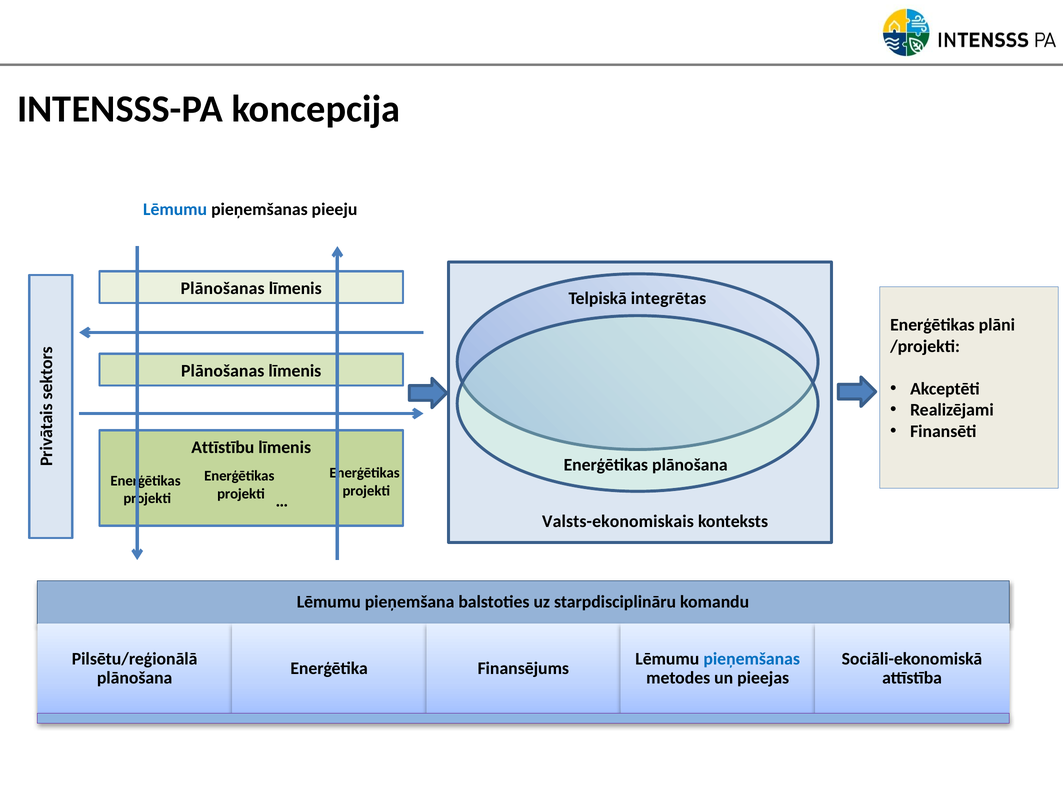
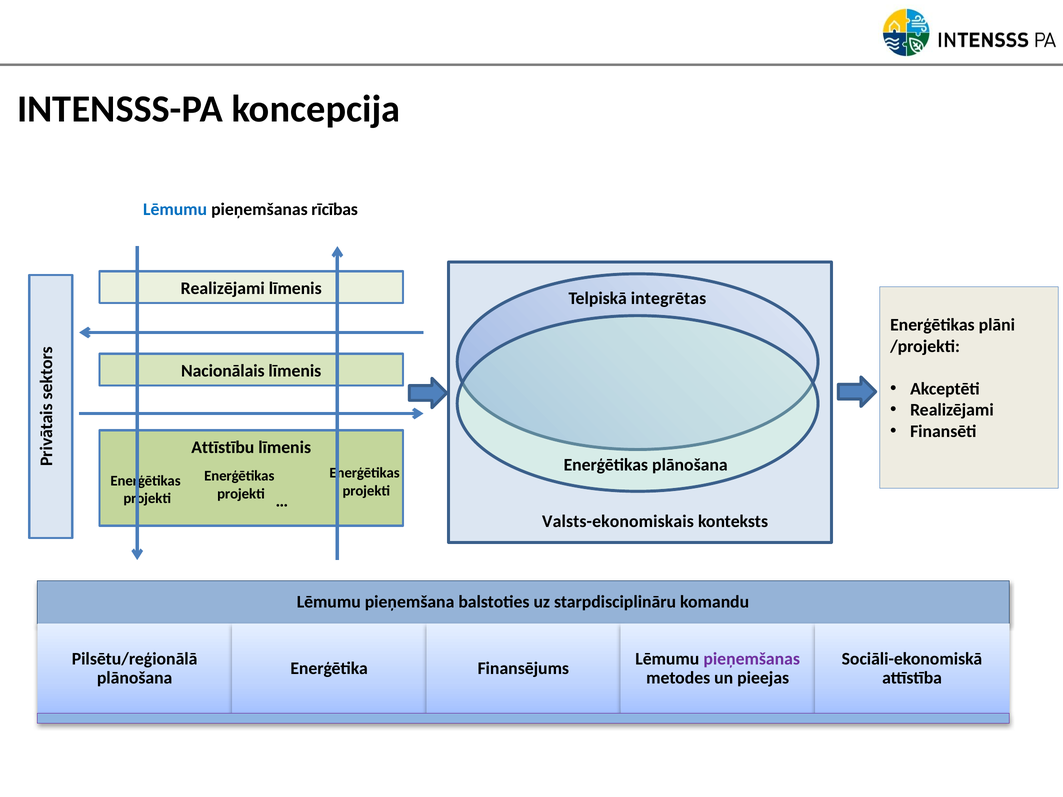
pieeju: pieeju -> rīcības (335, 209)
Plānošanas: Plānošanas -> Realizējami (223, 288)
Plānošanas: Plānošanas -> Nacionālais (223, 371)
pieņemšanas colour: blue -> purple (752, 659)
